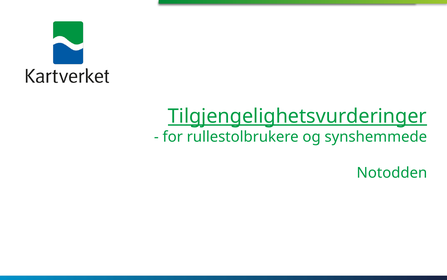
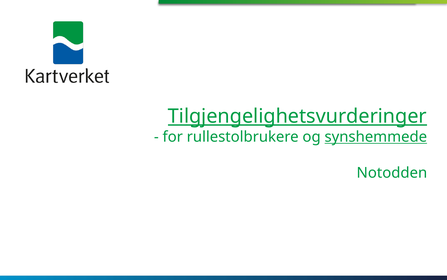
synshemmede underline: none -> present (376, 137)
